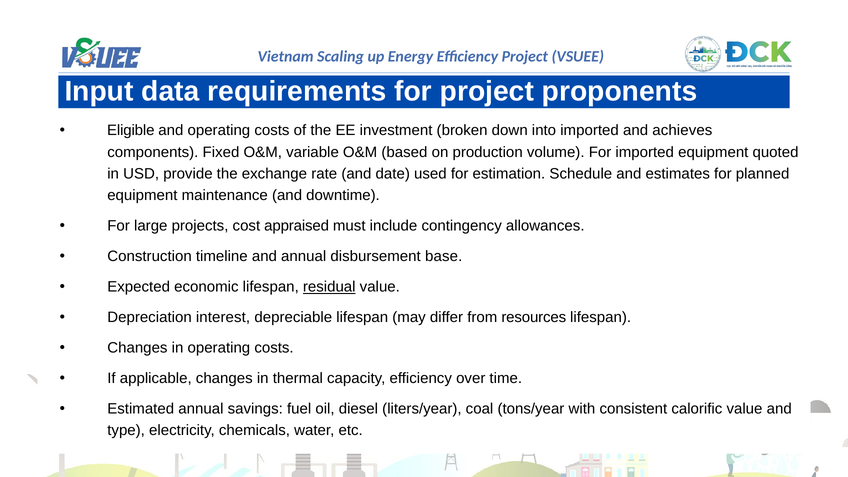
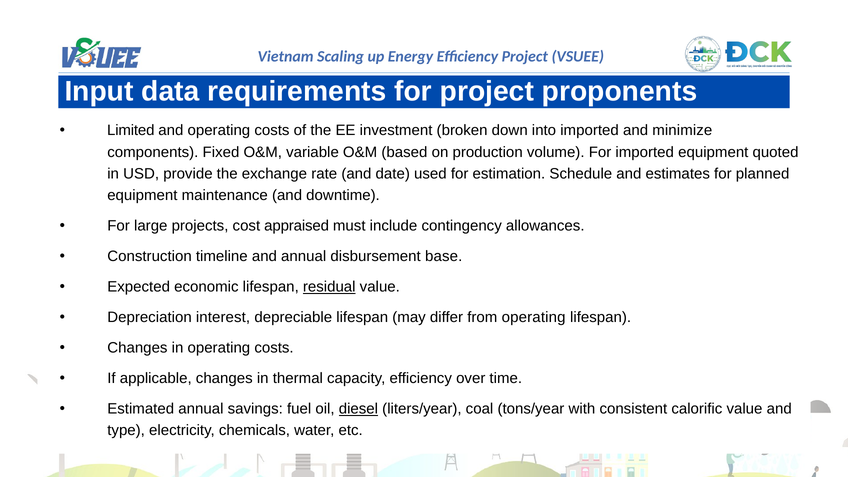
Eligible: Eligible -> Limited (131, 130)
achieves: achieves -> minimize (682, 130)
from resources: resources -> operating (534, 317)
diesel underline: none -> present (358, 409)
